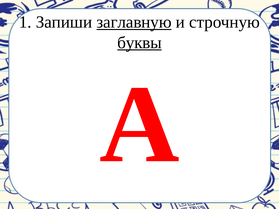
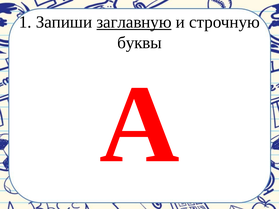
буквы underline: present -> none (140, 43)
